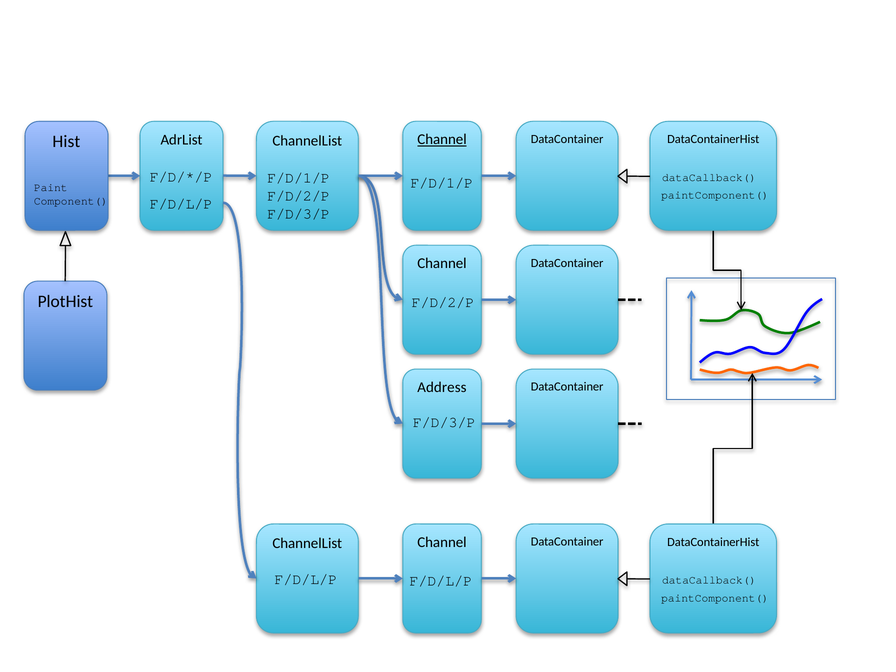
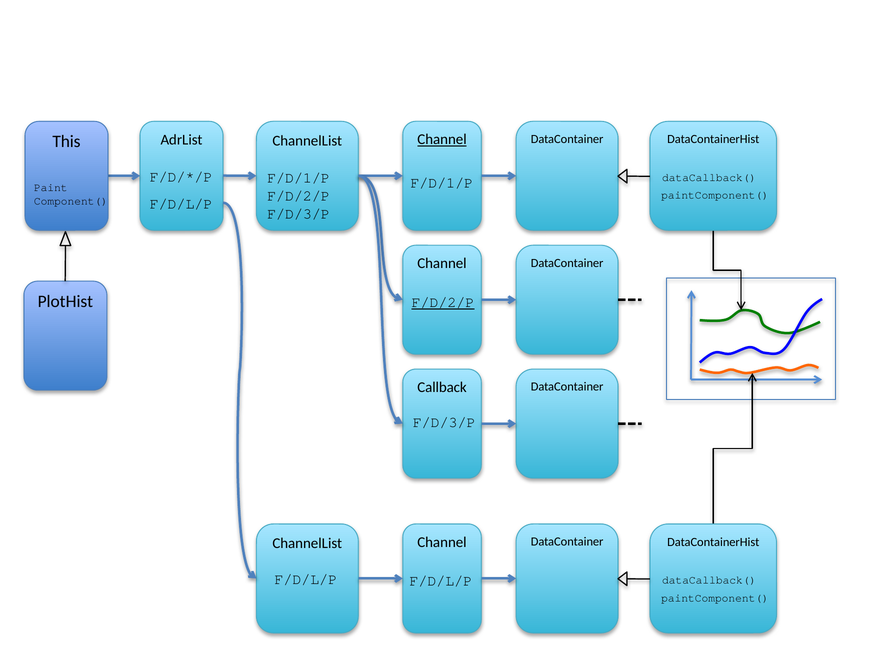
Hist: Hist -> This (67, 141)
F/D/2/P underline: none -> present (443, 303)
Address: Address -> Callback (442, 387)
